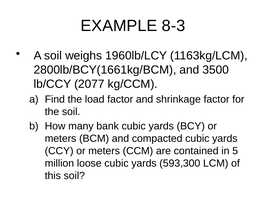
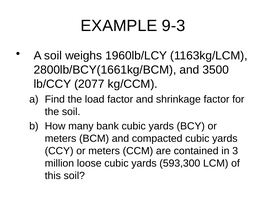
8-3: 8-3 -> 9-3 (174, 26)
5: 5 -> 3 (235, 151)
